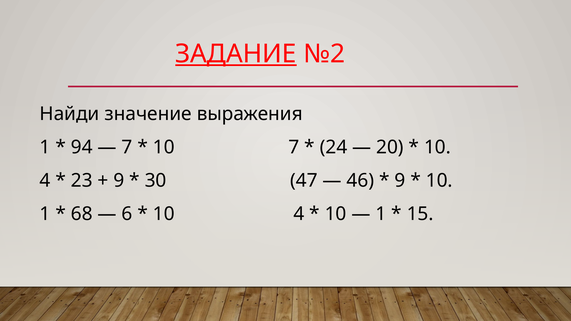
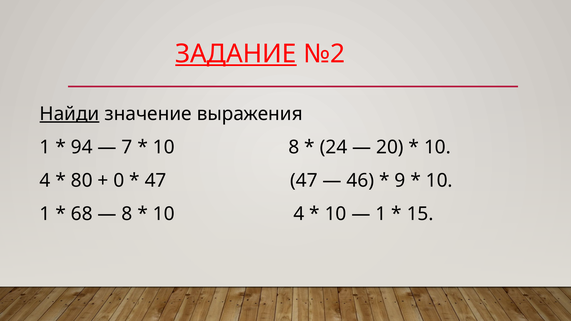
Найди underline: none -> present (70, 114)
10 7: 7 -> 8 (294, 147)
23: 23 -> 80 (82, 181)
9: 9 -> 0 (119, 181)
30: 30 -> 47 (156, 181)
6: 6 -> 8 (127, 214)
